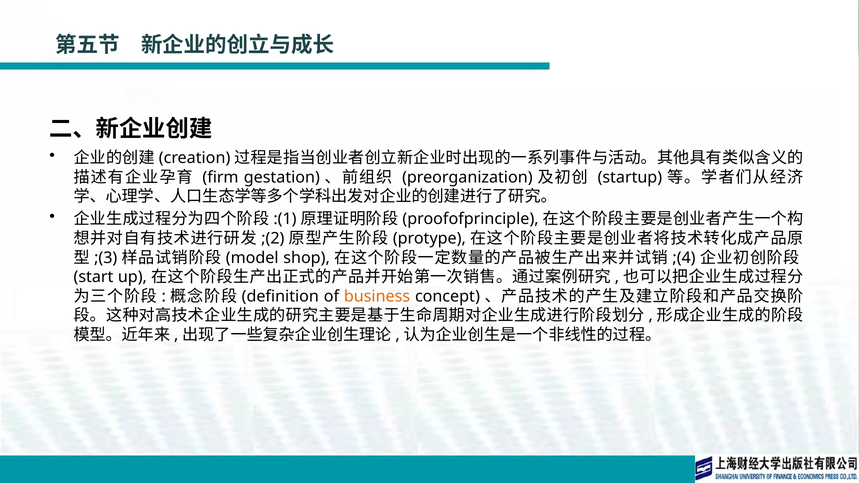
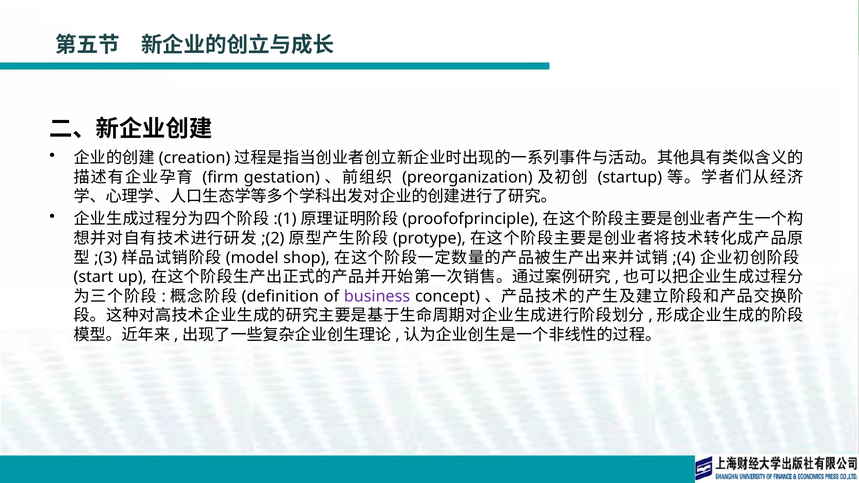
business colour: orange -> purple (377, 296)
